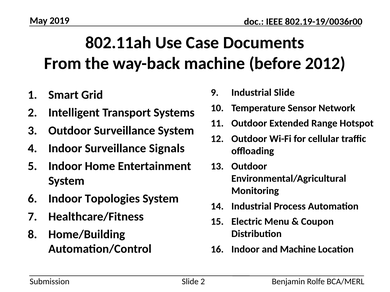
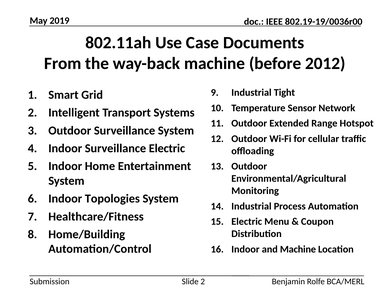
Industrial Slide: Slide -> Tight (284, 93)
Surveillance Signals: Signals -> Electric (167, 149)
